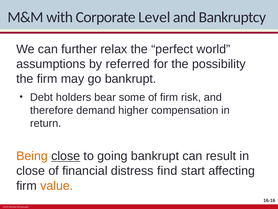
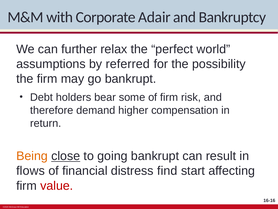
Level: Level -> Adair (154, 17)
close: close -> flows (31, 170)
value colour: orange -> red (57, 185)
